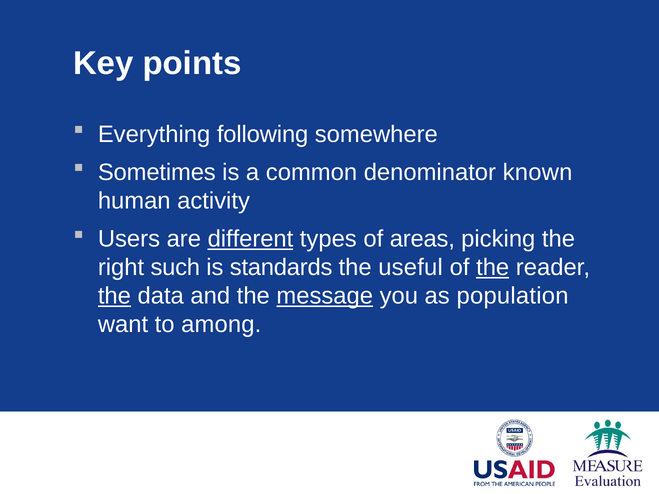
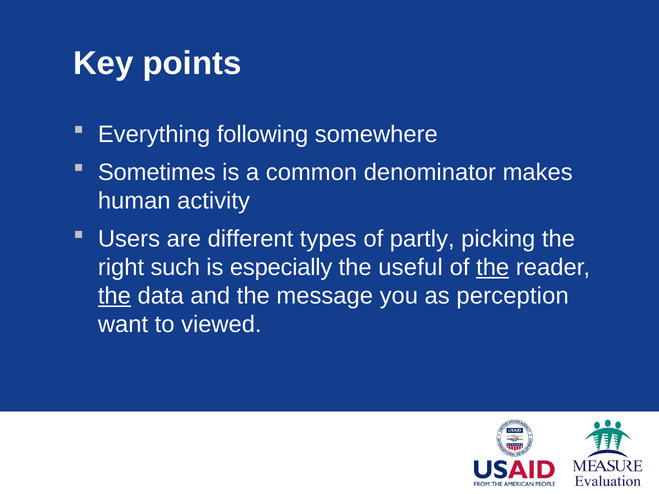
known: known -> makes (538, 173)
different underline: present -> none (250, 239)
areas: areas -> partly (422, 239)
standards: standards -> especially (281, 268)
message underline: present -> none (325, 296)
population: population -> perception (513, 296)
among: among -> viewed (221, 325)
